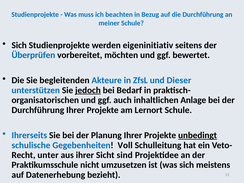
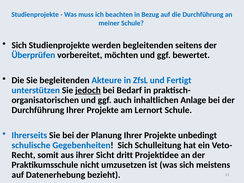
werden eigeninitiativ: eigeninitiativ -> begleitenden (148, 45)
Dieser: Dieser -> Fertigt (179, 80)
unbedingt underline: present -> none (198, 135)
Gegebenheiten Voll: Voll -> Sich (125, 145)
unter: unter -> somit (48, 155)
sind: sind -> dritt (125, 155)
